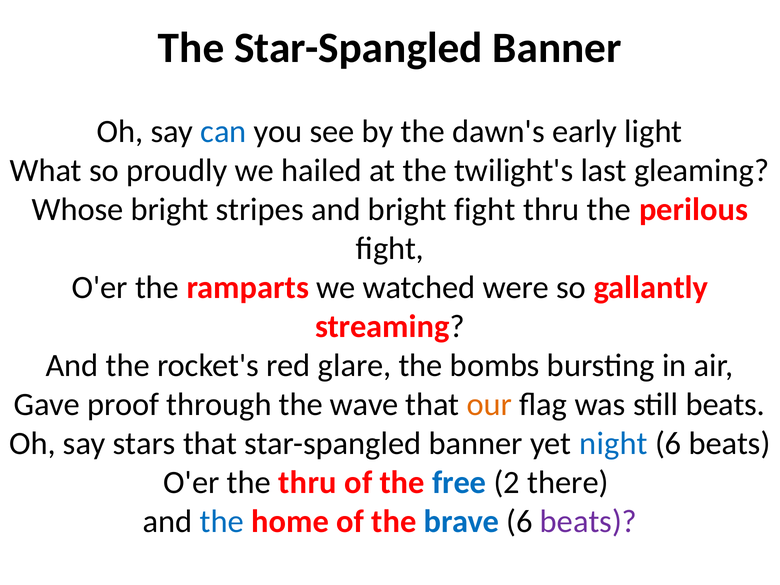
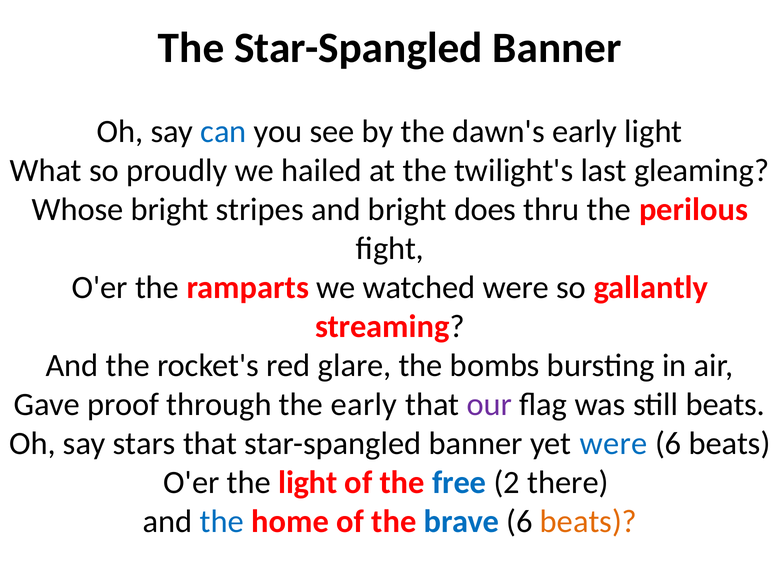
bright fight: fight -> does (485, 210)
the wave: wave -> early (364, 405)
our colour: orange -> purple (489, 405)
yet night: night -> were (613, 444)
the thru: thru -> light (308, 483)
beats colour: purple -> orange (588, 522)
